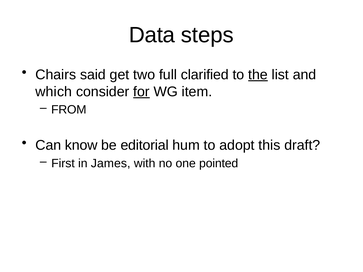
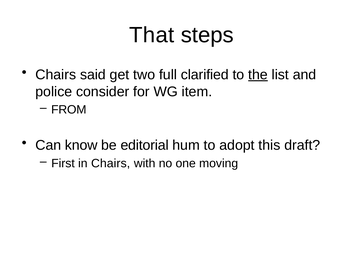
Data: Data -> That (152, 35)
which: which -> police (54, 92)
for underline: present -> none (141, 92)
in James: James -> Chairs (111, 163)
pointed: pointed -> moving (219, 163)
